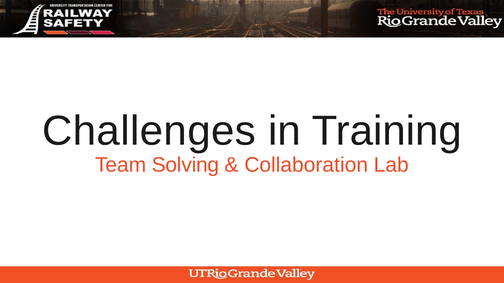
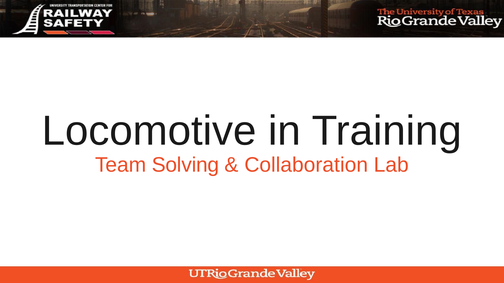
Challenges: Challenges -> Locomotive (149, 131)
